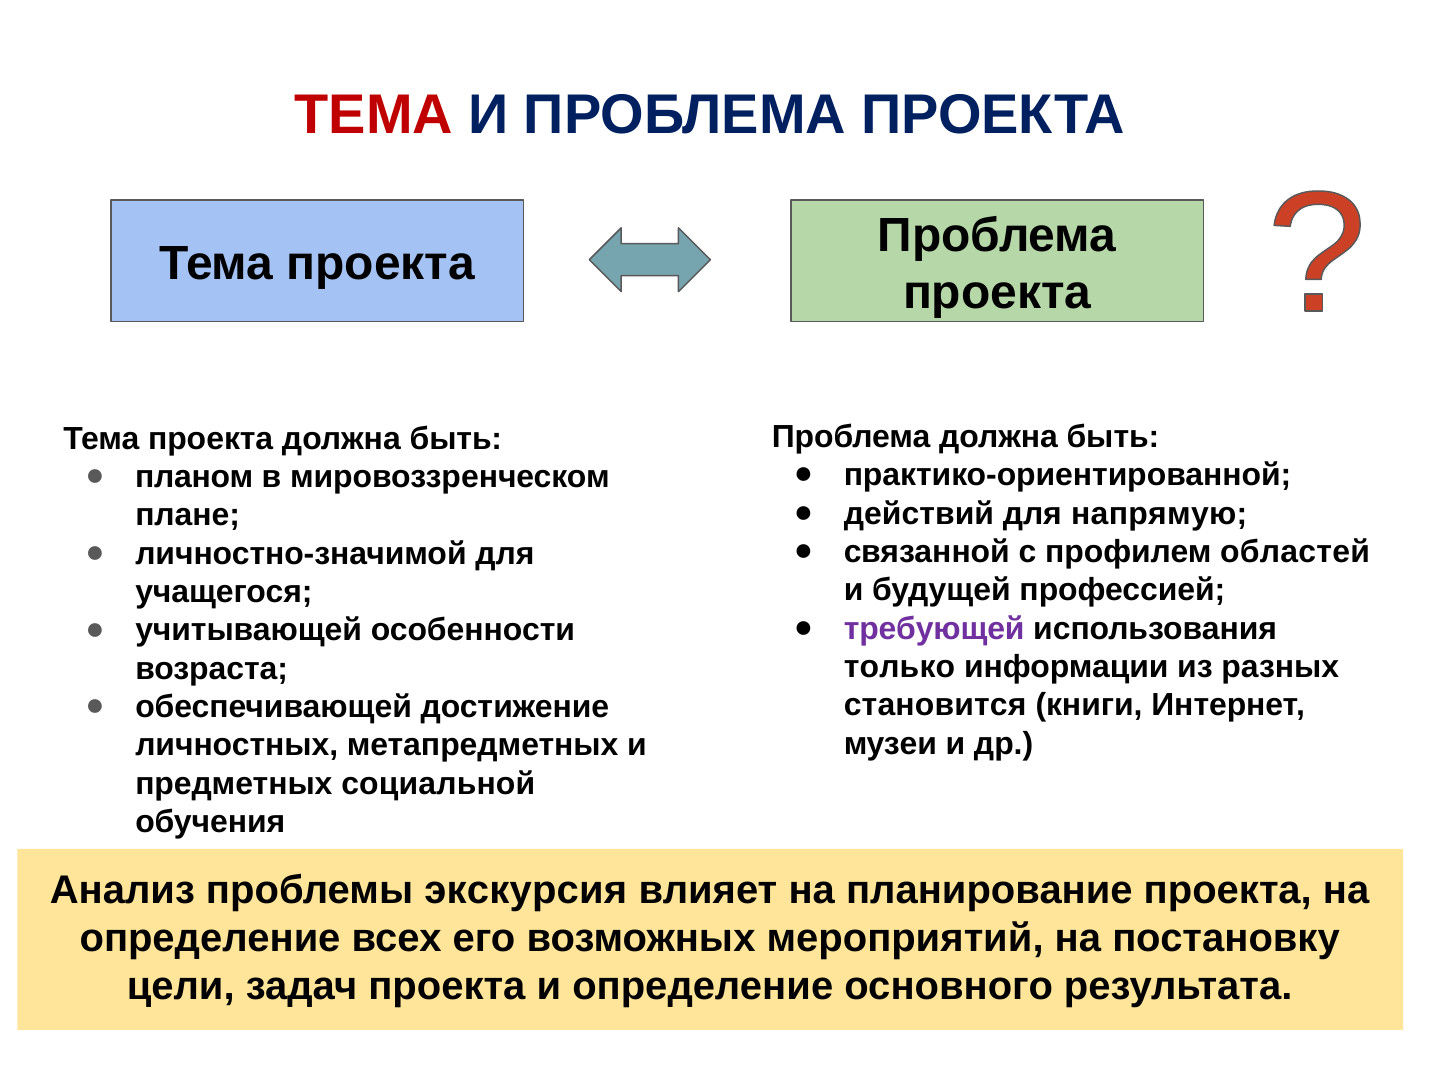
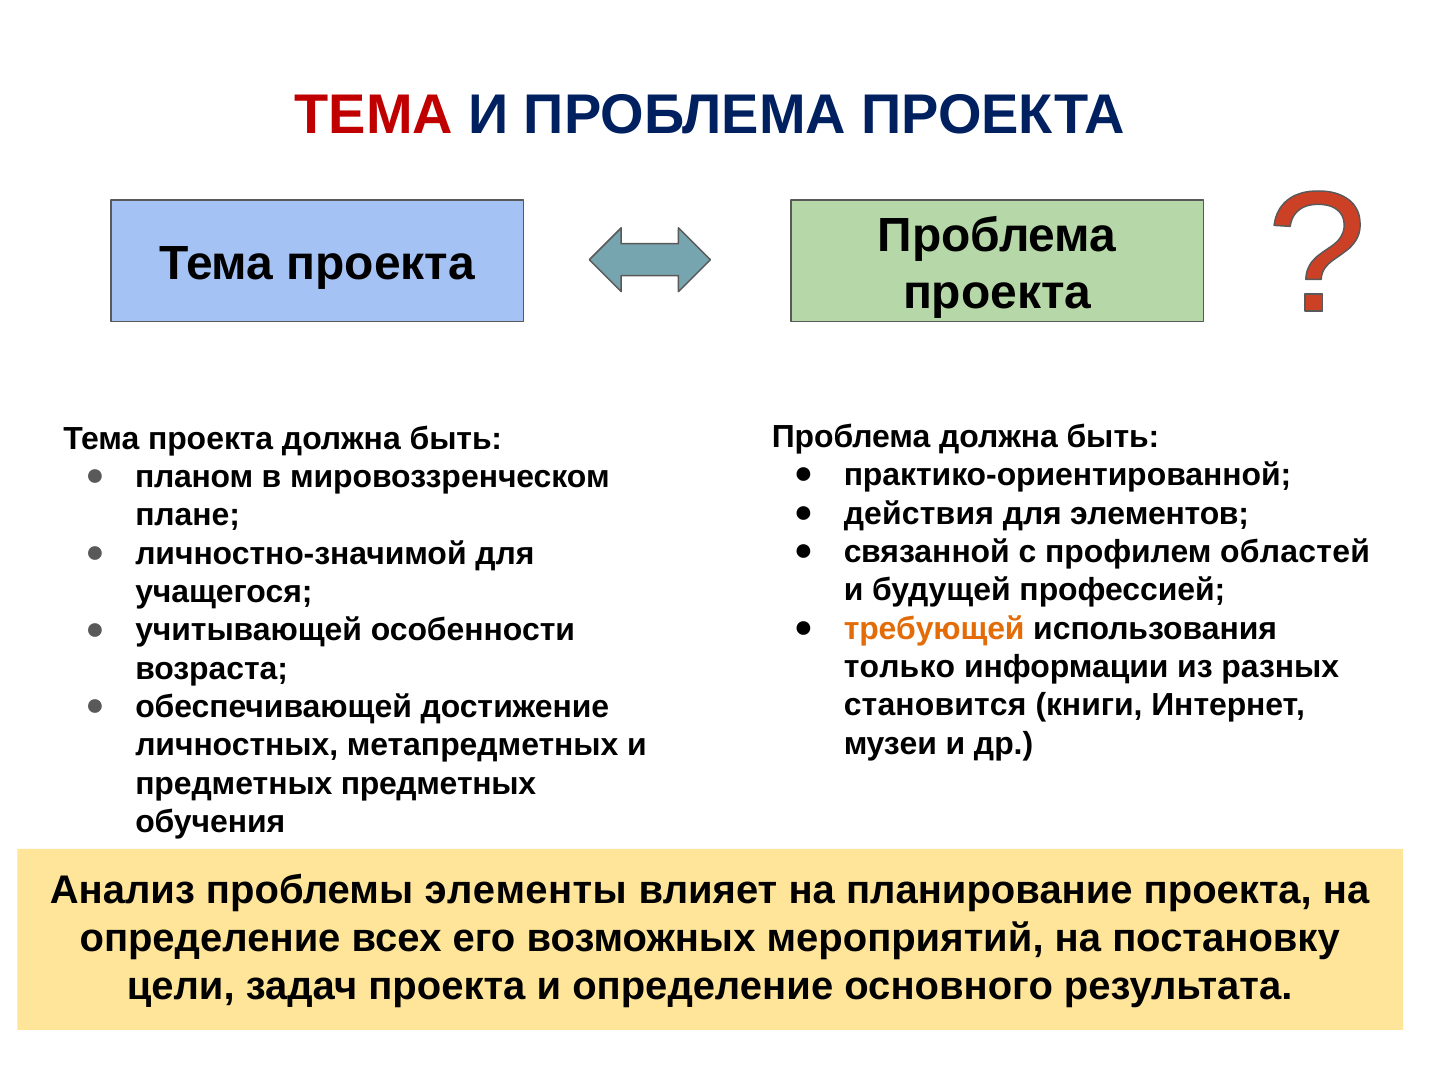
действий: действий -> действия (919, 514)
напрямую: напрямую -> элементов (1160, 514)
требующей colour: purple -> orange (934, 629)
предметных социальной: социальной -> предметных (438, 784)
экскурсия: экскурсия -> элементы (526, 890)
